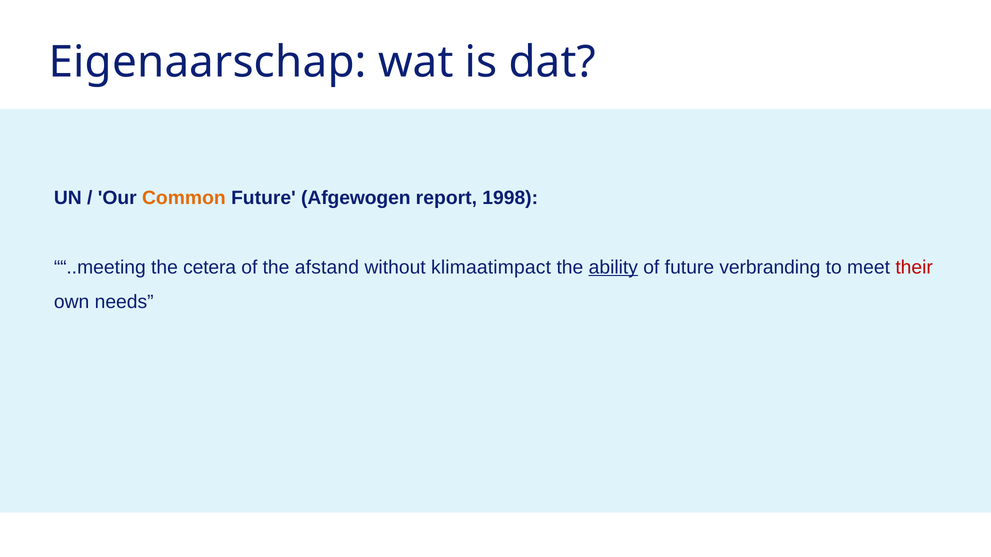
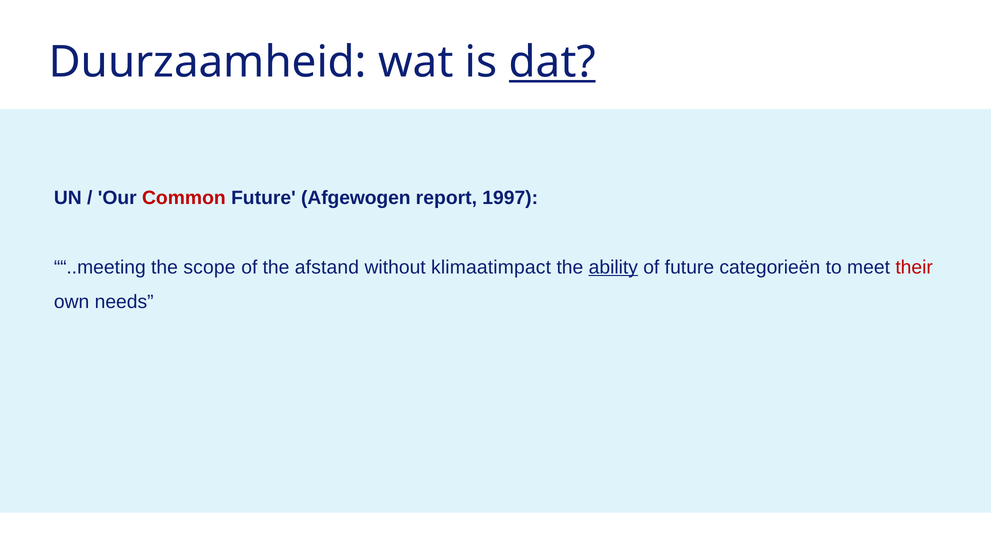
Eigenaarschap: Eigenaarschap -> Duurzaamheid (208, 62)
dat underline: none -> present (552, 62)
Common colour: orange -> red (184, 198)
1998: 1998 -> 1997 (510, 198)
cetera: cetera -> scope (209, 268)
verbranding: verbranding -> categorieën (770, 268)
